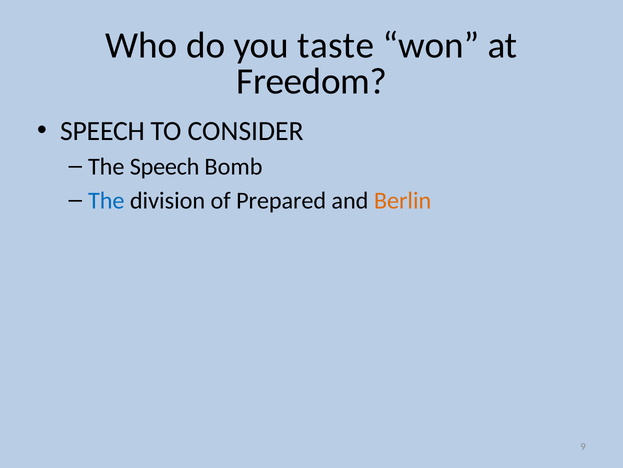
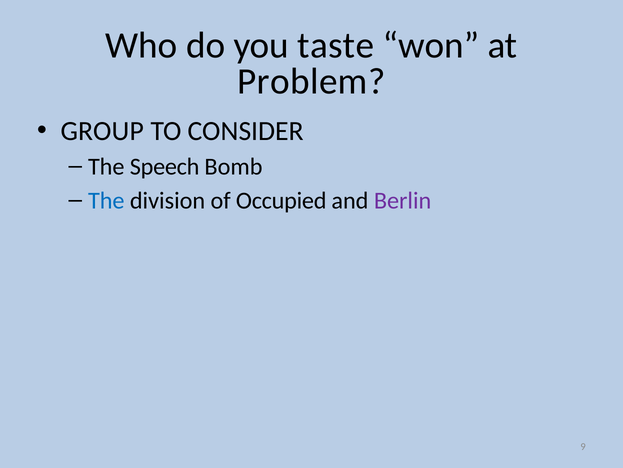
Freedom: Freedom -> Problem (311, 81)
SPEECH: SPEECH -> GROUP (102, 131)
Prepared: Prepared -> Occupied (281, 200)
Berlin colour: orange -> purple (403, 200)
